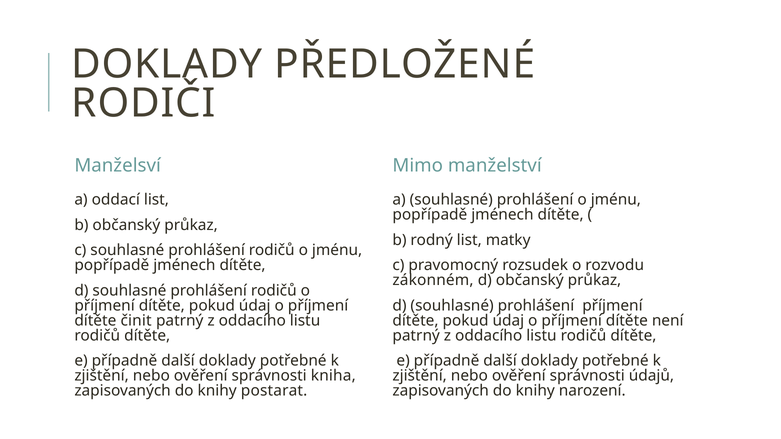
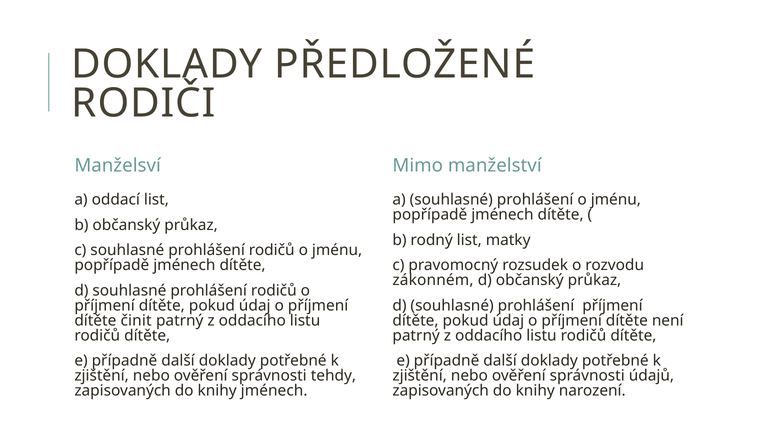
kniha: kniha -> tehdy (333, 376)
knihy postarat: postarat -> jménech (274, 391)
